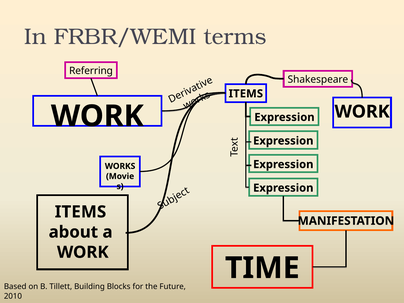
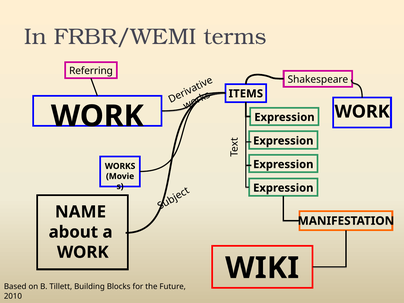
ITEMS: ITEMS -> NAME (81, 212)
TIME: TIME -> WIKI (262, 268)
